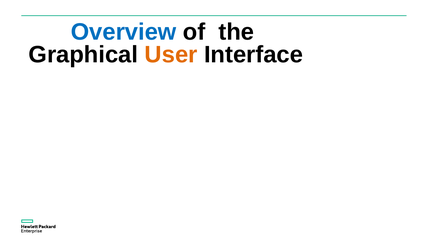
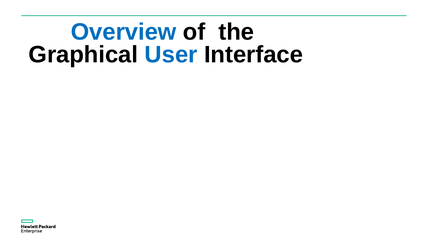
User colour: orange -> blue (171, 55)
